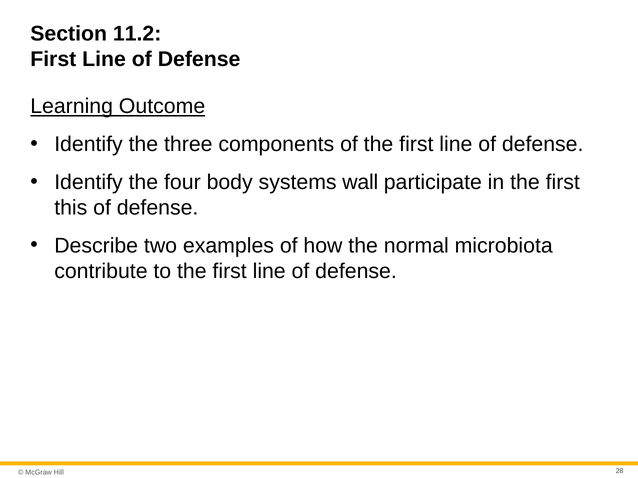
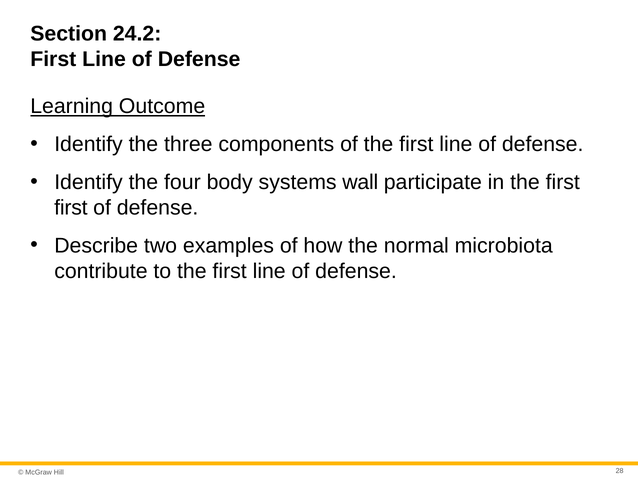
11.2: 11.2 -> 24.2 (137, 34)
this: this -> first (71, 208)
